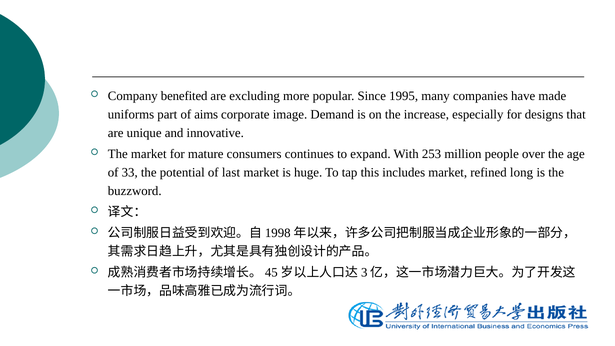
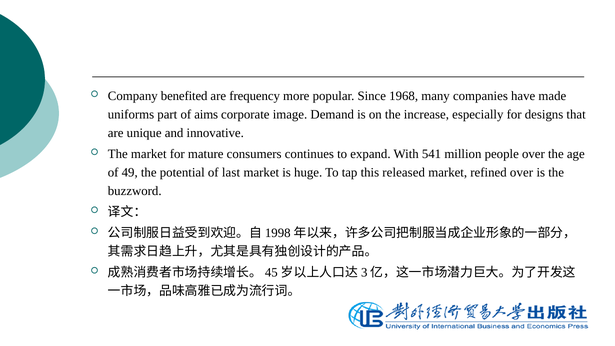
excluding: excluding -> frequency (255, 96)
1995: 1995 -> 1968 (404, 96)
253: 253 -> 541 (432, 154)
33: 33 -> 49 (130, 172)
includes: includes -> released (404, 172)
refined long: long -> over (522, 172)
